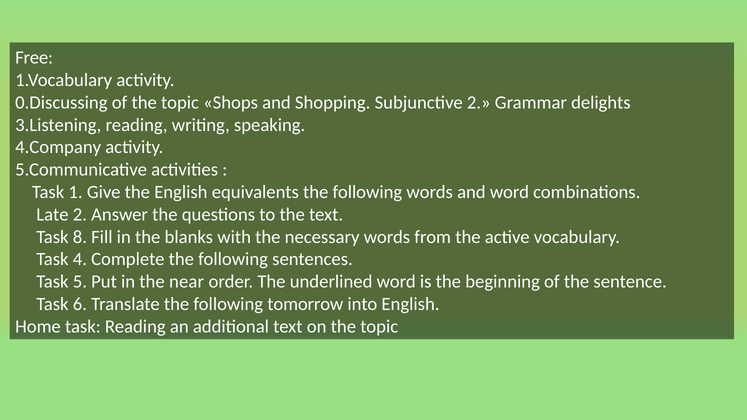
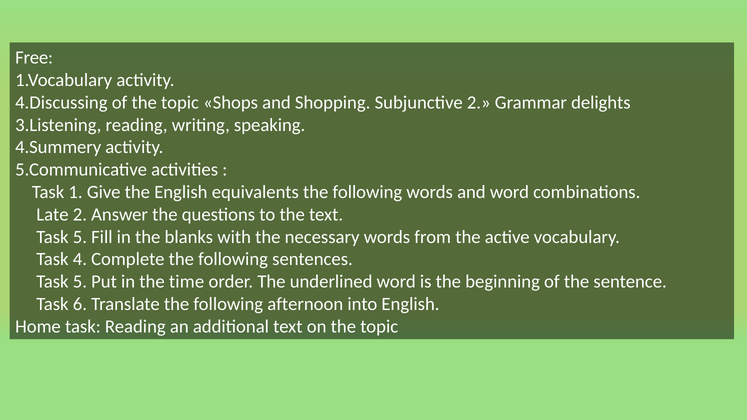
0.Discussing: 0.Discussing -> 4.Discussing (61, 103)
4.Company: 4.Company -> 4.Summery (58, 147)
8: 8 -> 5 (80, 237)
near: near -> time (187, 282)
tomorrow: tomorrow -> afternoon (305, 304)
